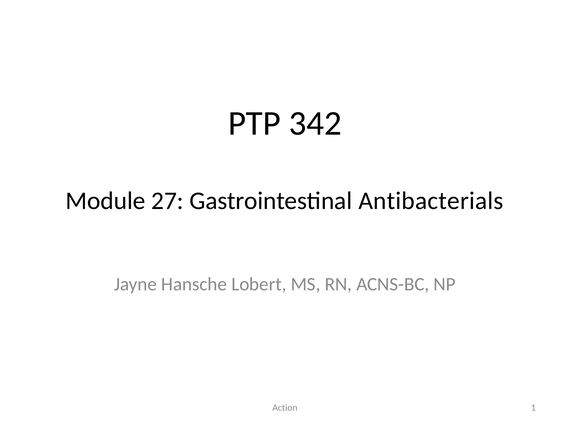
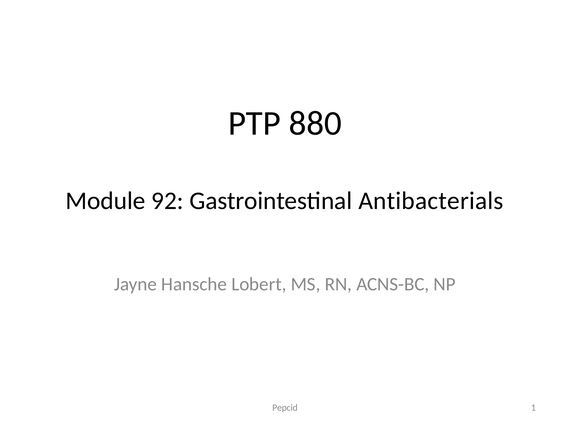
342: 342 -> 880 (315, 124)
27: 27 -> 92 (167, 201)
Action: Action -> Pepcid (285, 408)
